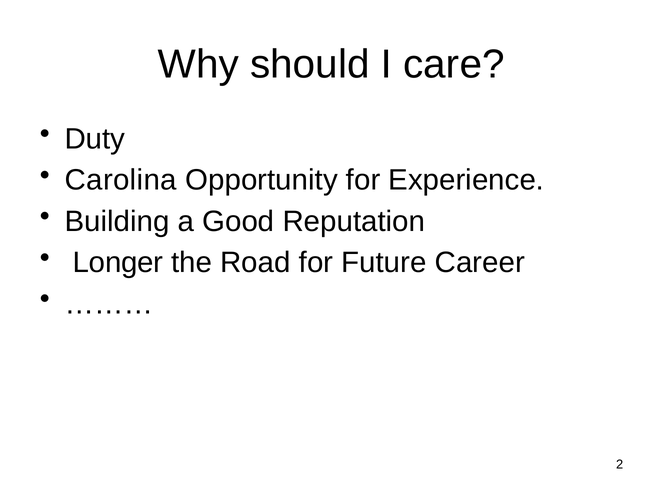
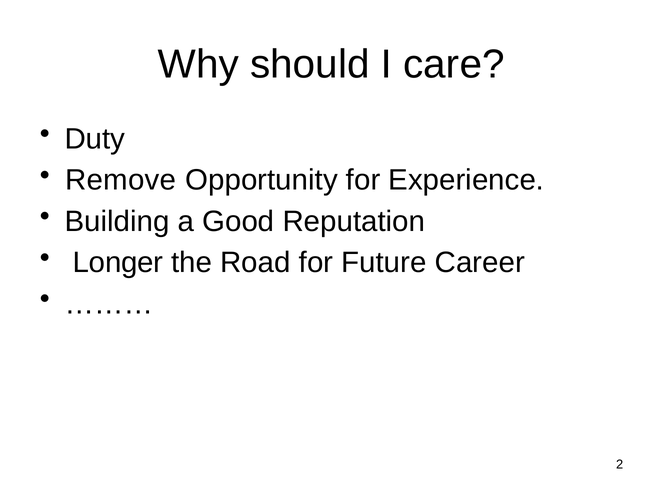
Carolina: Carolina -> Remove (121, 180)
